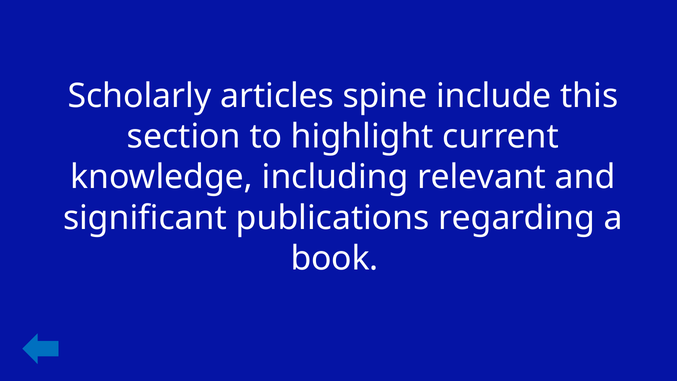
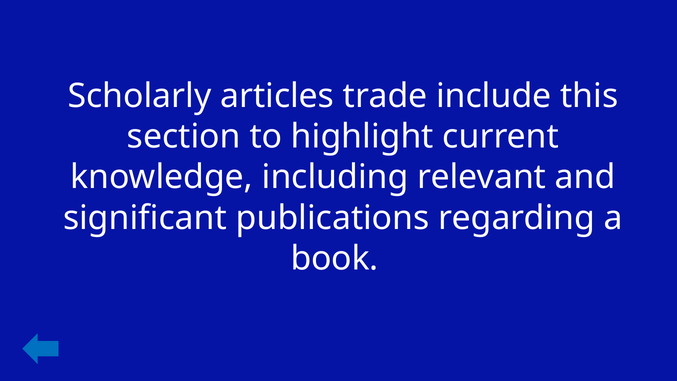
spine: spine -> trade (385, 96)
